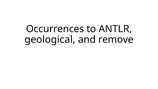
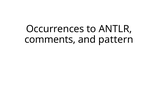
geological: geological -> comments (50, 39)
remove: remove -> pattern (116, 39)
